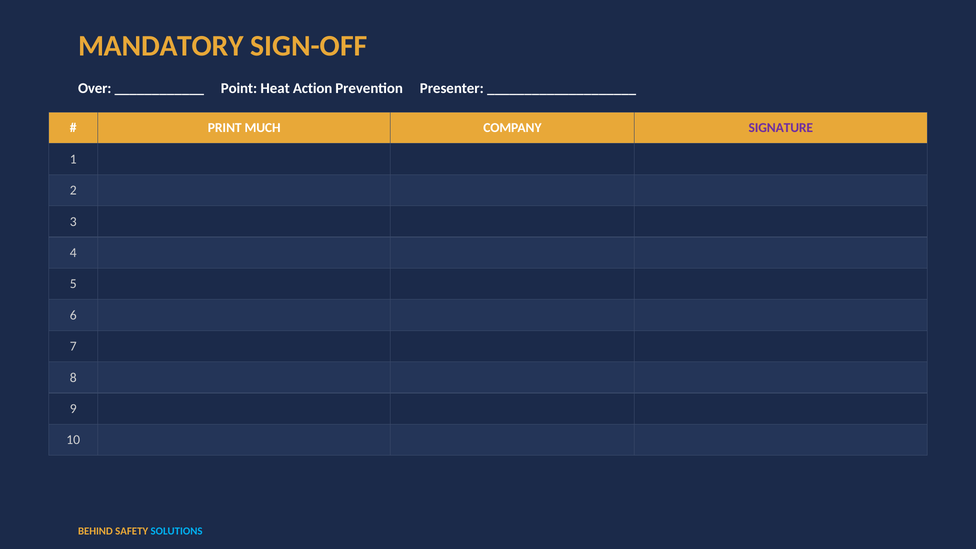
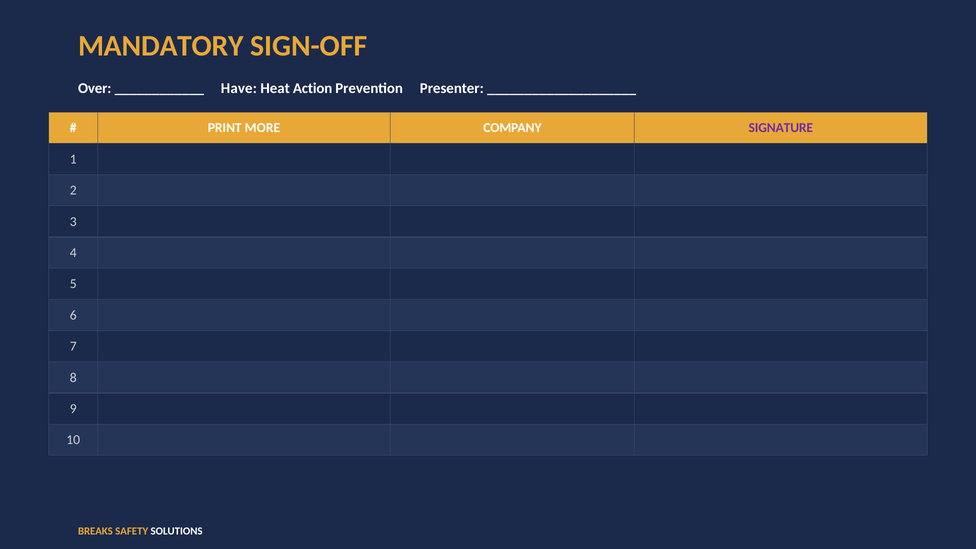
Point: Point -> Have (239, 88)
MUCH: MUCH -> MORE (262, 128)
BEHIND: BEHIND -> BREAKS (95, 531)
SOLUTIONS colour: light blue -> white (177, 531)
